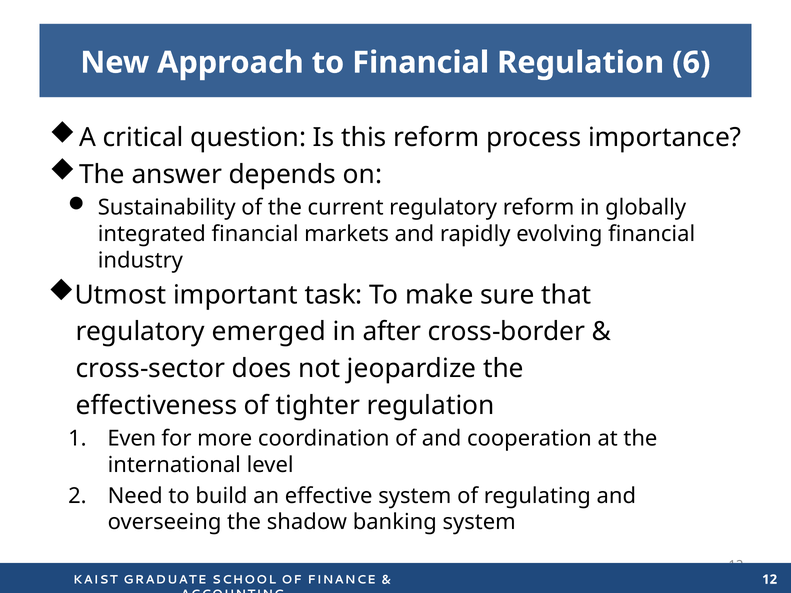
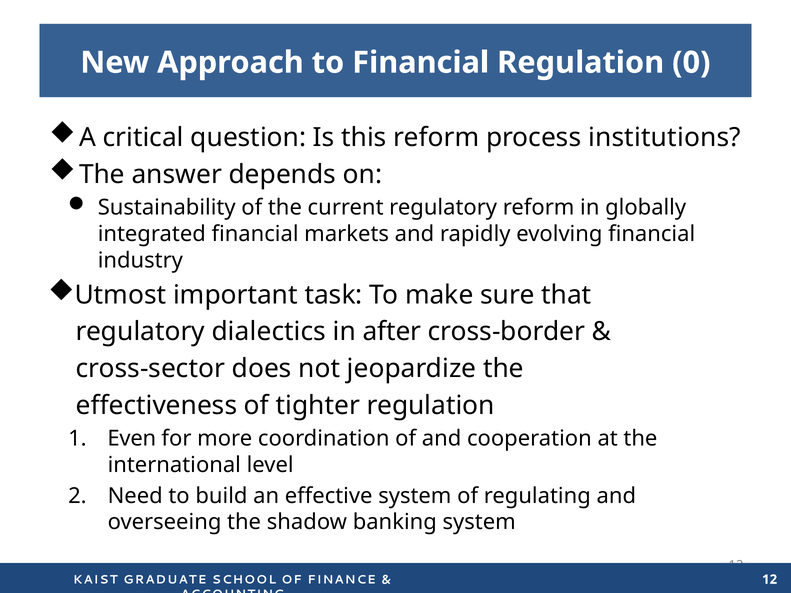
6: 6 -> 0 (691, 63)
importance: importance -> institutions (665, 138)
emerged: emerged -> dialectics (269, 332)
